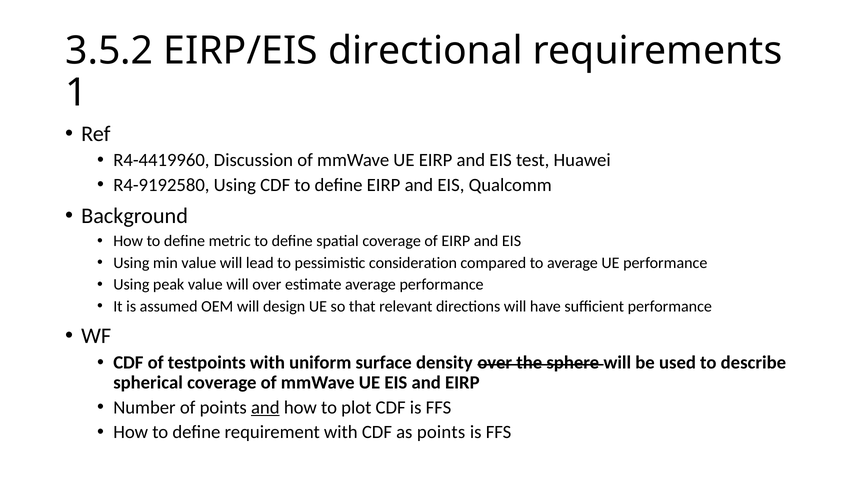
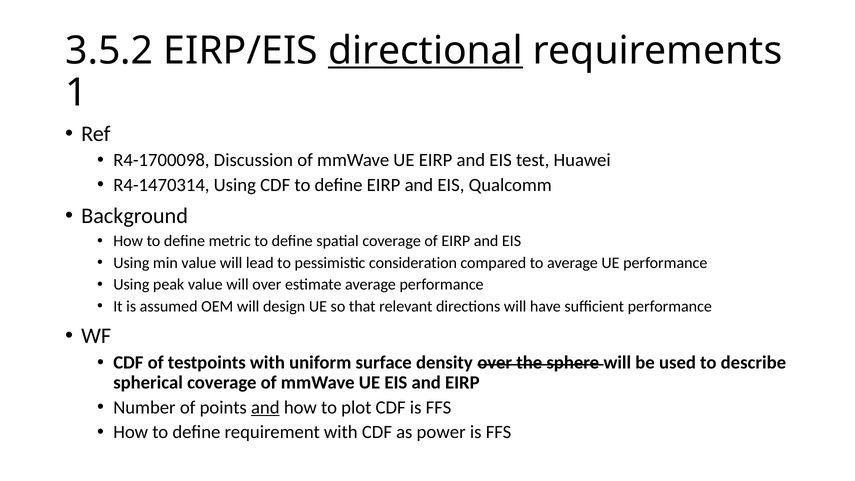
directional underline: none -> present (425, 51)
R4-4419960: R4-4419960 -> R4-1700098 (161, 160)
R4-9192580: R4-9192580 -> R4-1470314 (161, 185)
as points: points -> power (441, 432)
